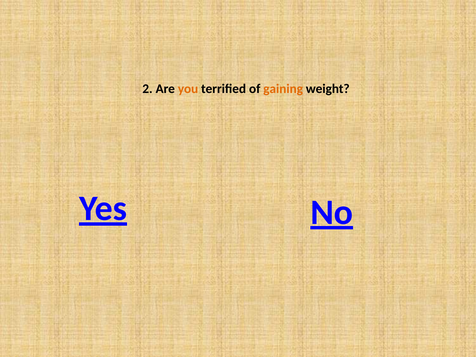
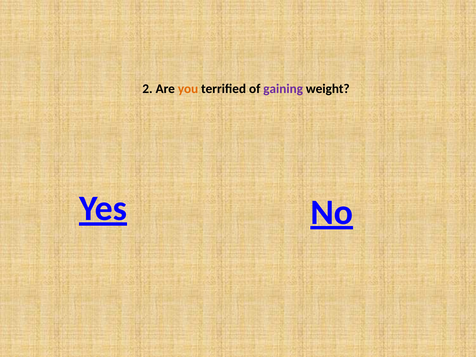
gaining colour: orange -> purple (283, 89)
